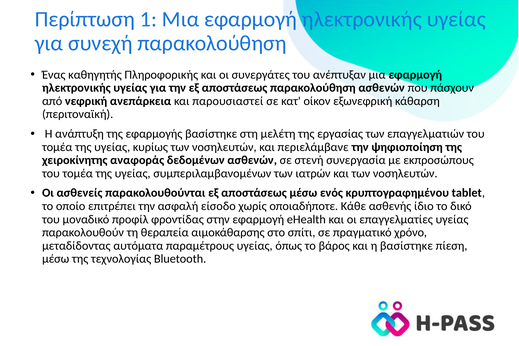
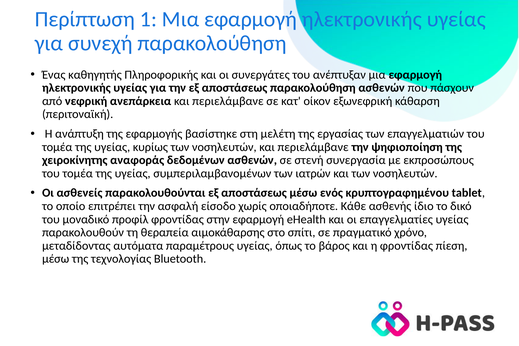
ανεπάρκεια και παρουσιαστεί: παρουσιαστεί -> περιελάμβανε (228, 101)
η βασίστηκε: βασίστηκε -> φροντίδας (406, 246)
